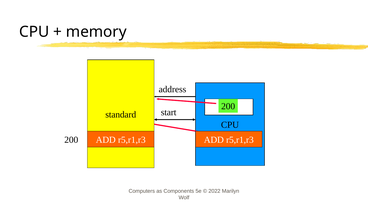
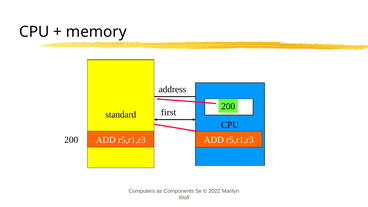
start: start -> first (169, 112)
